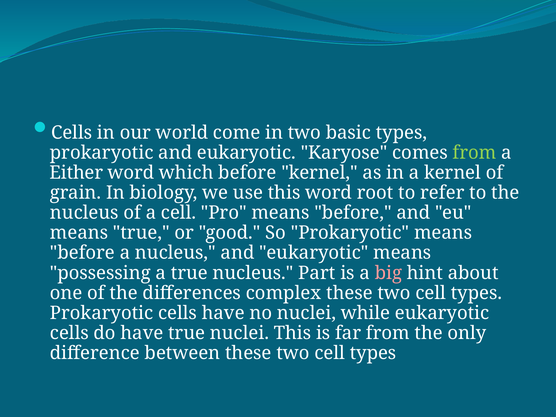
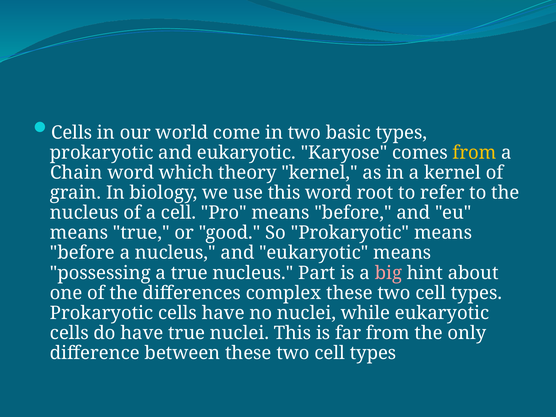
from colour: light green -> yellow (475, 153)
Either: Either -> Chain (76, 173)
which before: before -> theory (247, 173)
